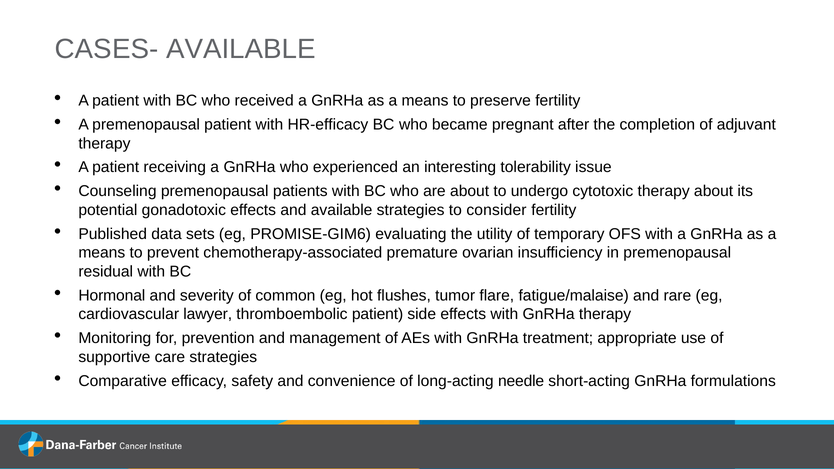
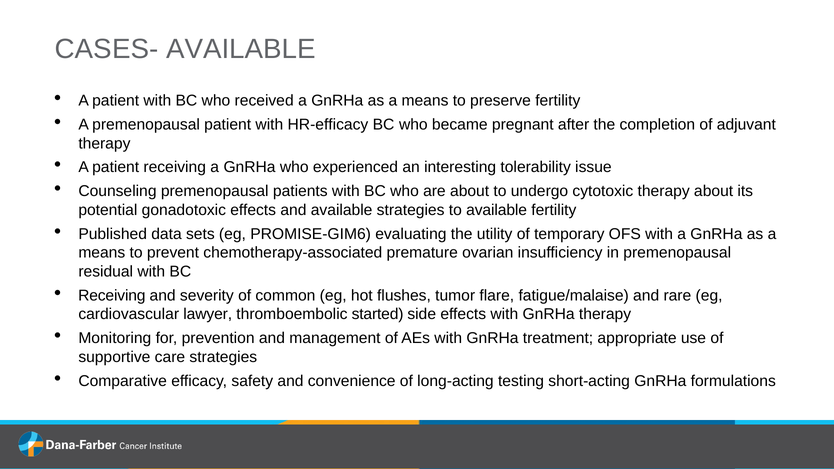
to consider: consider -> available (497, 210)
Hormonal: Hormonal -> Receiving (112, 296)
thromboembolic patient: patient -> started (378, 314)
needle: needle -> testing (521, 381)
